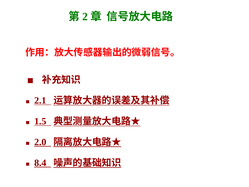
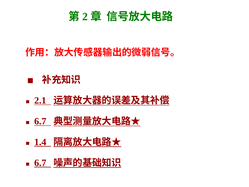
1.5: 1.5 -> 6.7 (40, 121)
2.0: 2.0 -> 1.4 (40, 142)
8.4: 8.4 -> 6.7 (40, 163)
